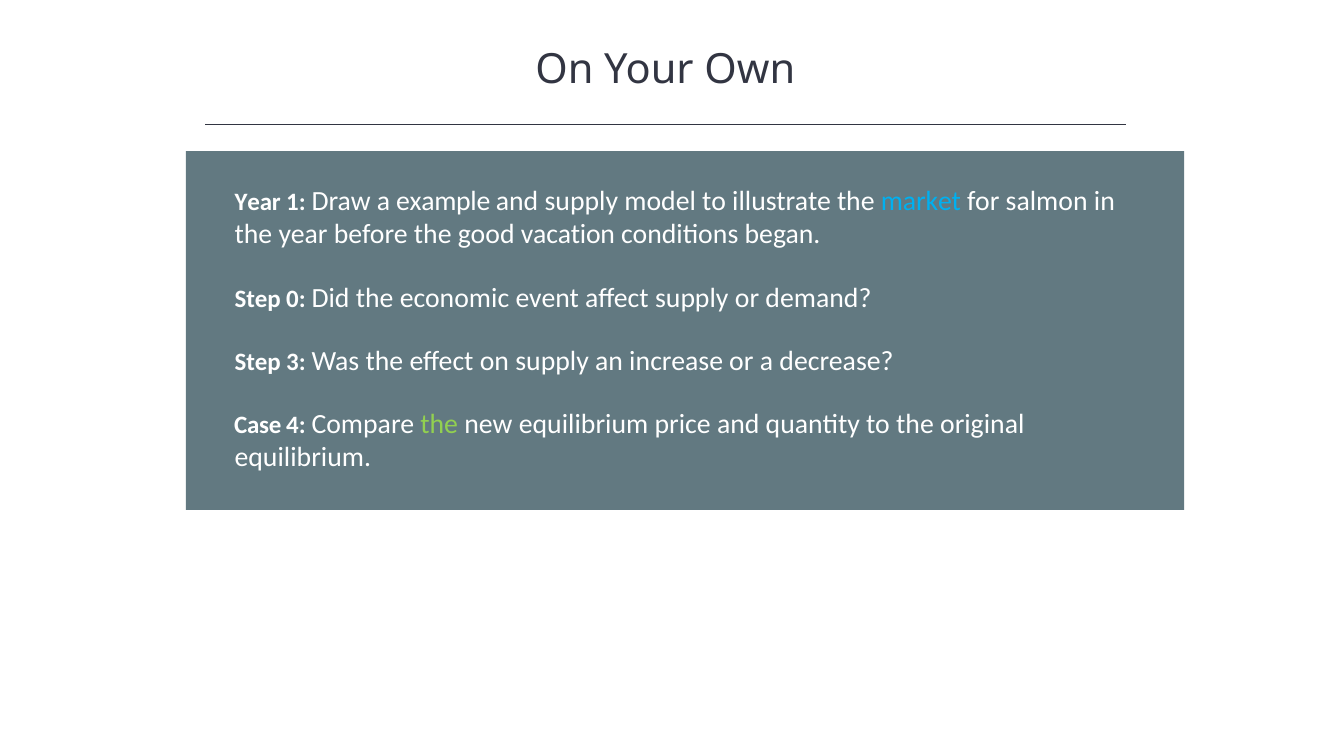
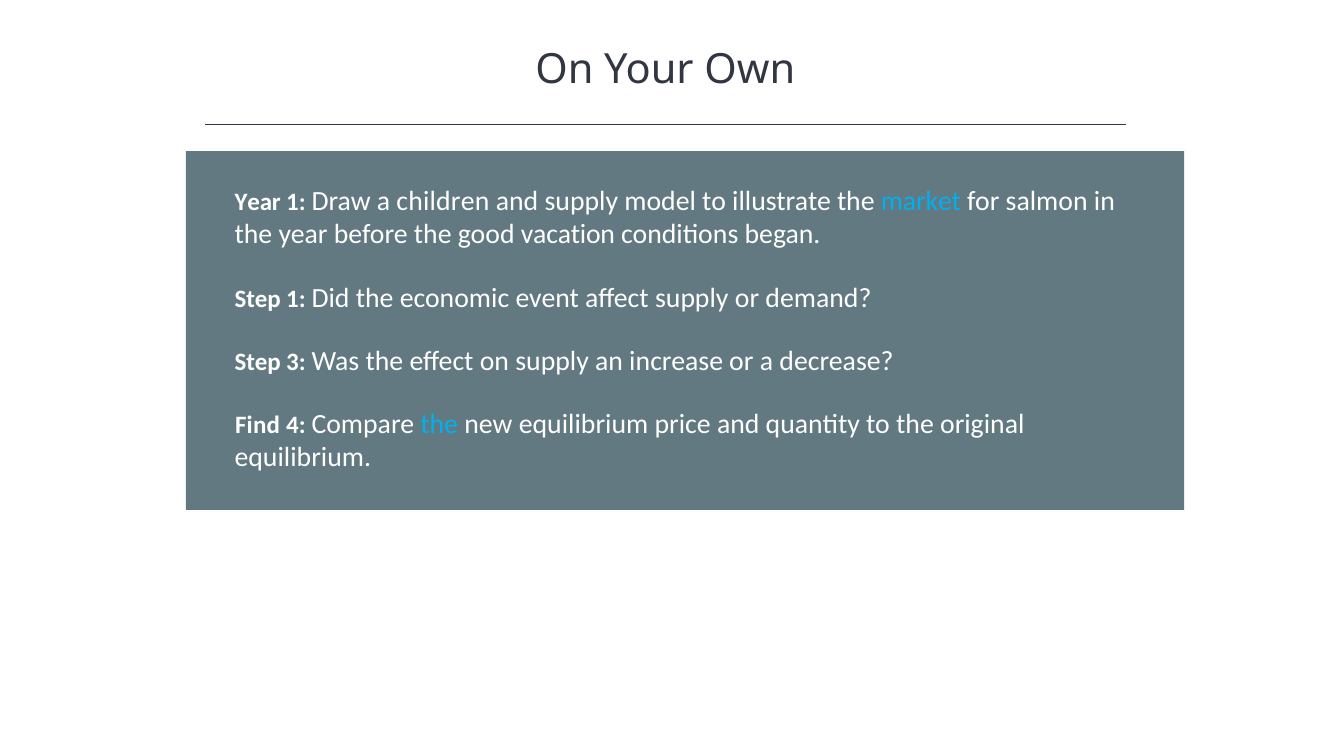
example: example -> children (443, 201)
Step 0: 0 -> 1 (296, 299)
Case: Case -> Find (258, 425)
the colour: light green -> light blue (439, 424)
